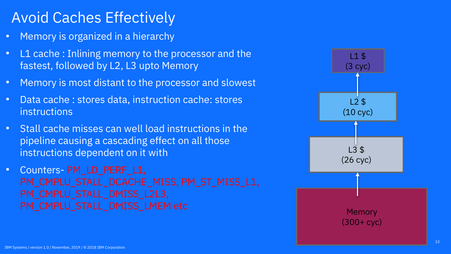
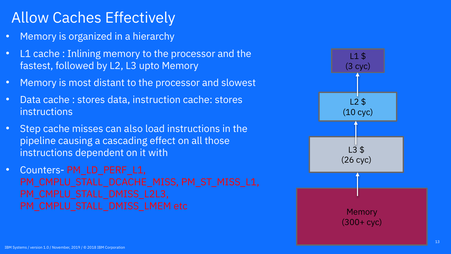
Avoid: Avoid -> Allow (30, 18)
Stall: Stall -> Step (30, 129)
well: well -> also (133, 129)
